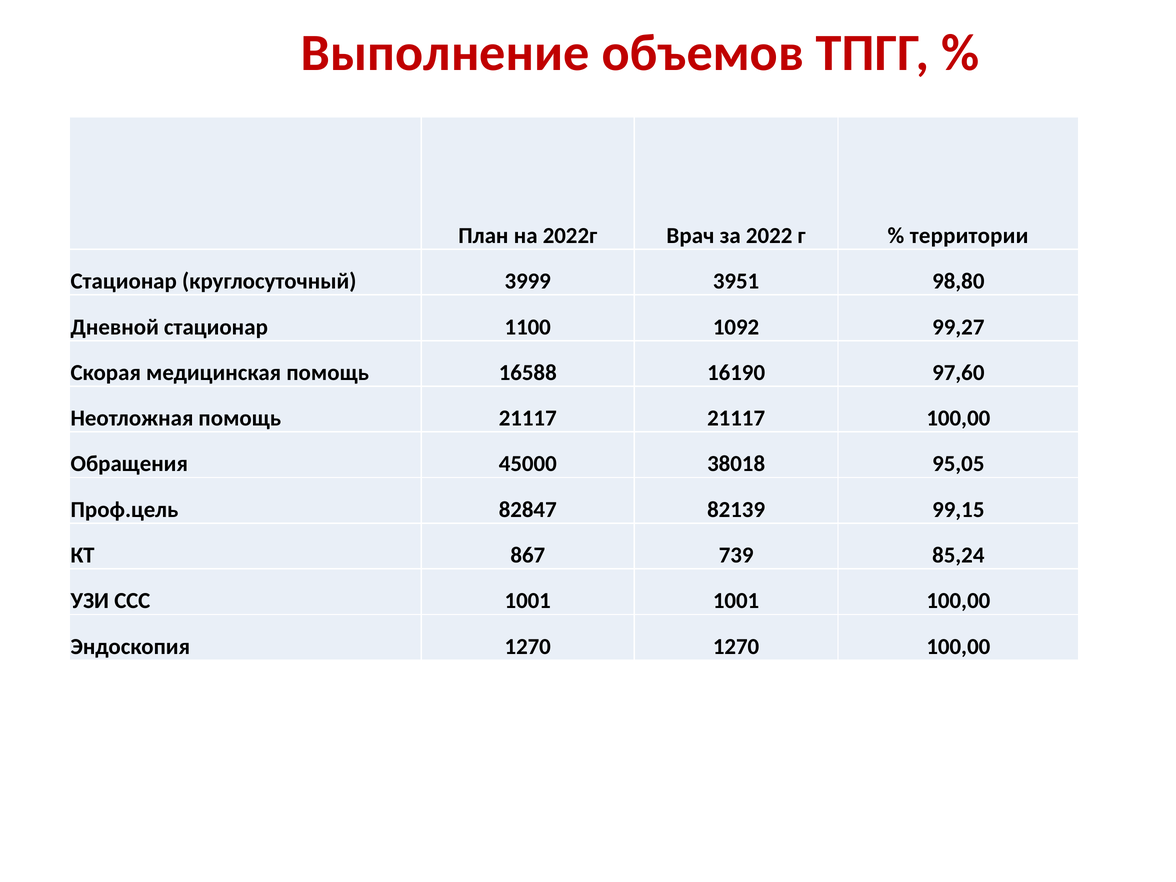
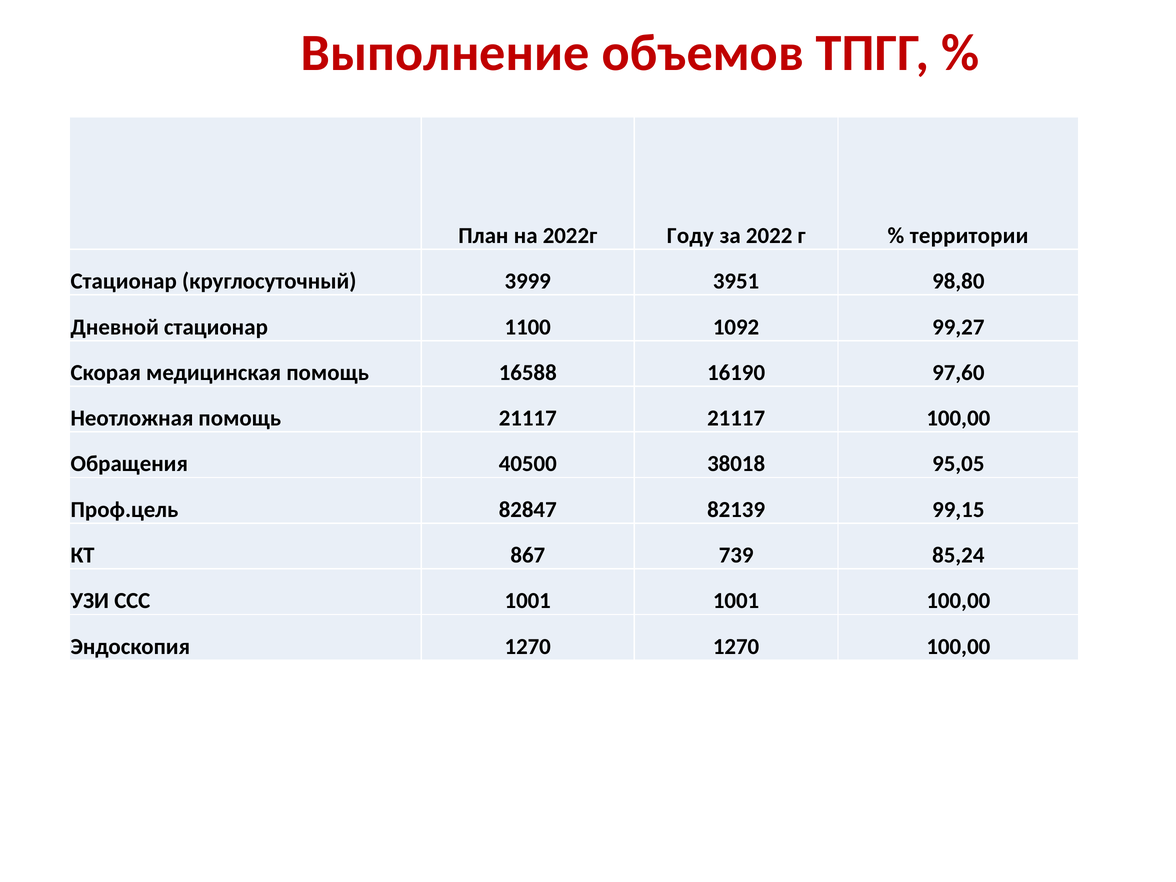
Врач: Врач -> Году (690, 236)
45000: 45000 -> 40500 (528, 464)
